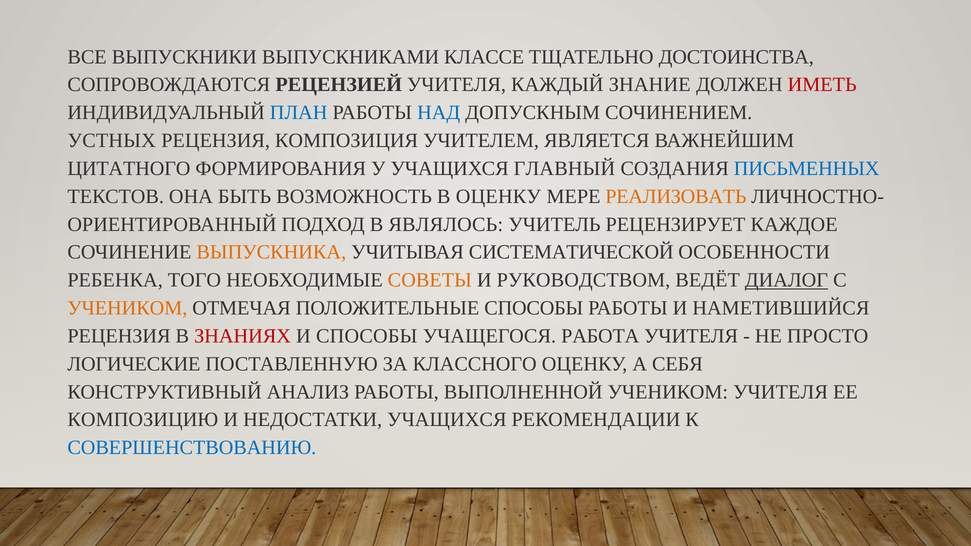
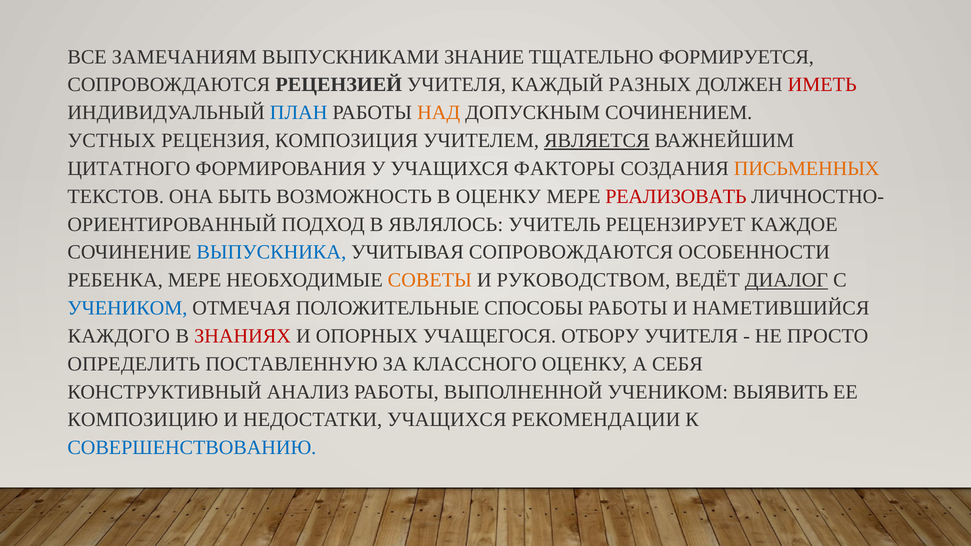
ВЫПУСКНИКИ: ВЫПУСКНИКИ -> ЗАМЕЧАНИЯМ (184, 57)
КЛАССЕ: КЛАССЕ -> ЗНАНИЕ (484, 57)
ДОСТОИНСТВА: ДОСТОИНСТВА -> ФОРМИРУЕТСЯ (736, 57)
ЗНАНИЕ: ЗНАНИЕ -> РАЗНЫХ (650, 85)
НАД colour: blue -> orange (439, 113)
ЯВЛЯЕТСЯ underline: none -> present (597, 141)
ГЛАВНЫЙ: ГЛАВНЫЙ -> ФАКТОРЫ (564, 169)
ПИСЬМЕННЫХ colour: blue -> orange (807, 169)
РЕАЛИЗОВАТЬ colour: orange -> red (676, 197)
ВЫПУСКНИКА colour: orange -> blue (271, 252)
УЧИТЫВАЯ СИСТЕМАТИЧЕСКОЙ: СИСТЕМАТИЧЕСКОЙ -> СОПРОВОЖДАЮТСЯ (571, 252)
РЕБЕНКА ТОГО: ТОГО -> МЕРЕ (195, 280)
УЧЕНИКОМ colour: orange -> blue (127, 308)
РЕЦЕНЗИЯ: РЕЦЕНЗИЯ -> КАЖДОГО (119, 336)
И СПОСОБЫ: СПОСОБЫ -> ОПОРНЫХ (367, 336)
РАБОТА: РАБОТА -> ОТБОРУ (600, 336)
ЛОГИЧЕСКИЕ: ЛОГИЧЕСКИЕ -> ОПРЕДЕЛИТЬ (134, 364)
УЧЕНИКОМ УЧИТЕЛЯ: УЧИТЕЛЯ -> ВЫЯВИТЬ (781, 392)
